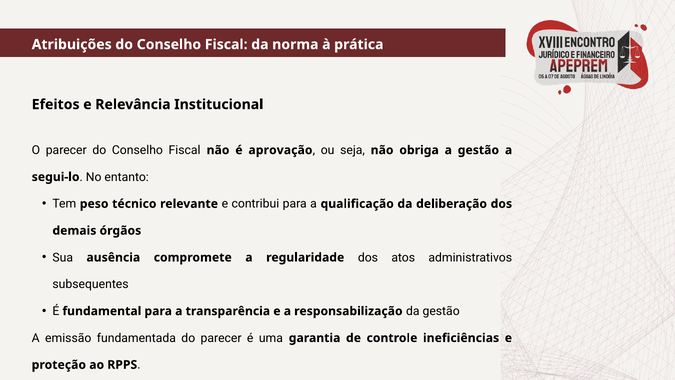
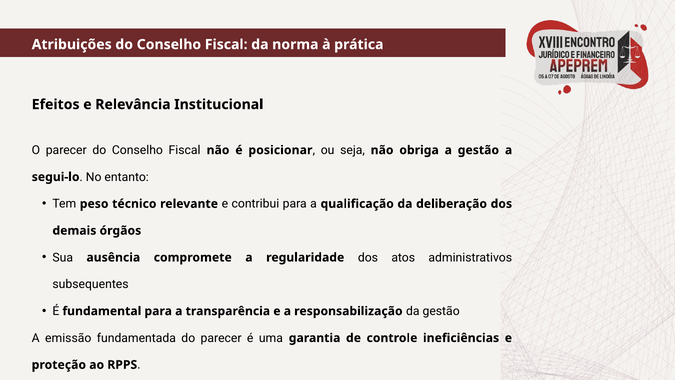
aprovação: aprovação -> posicionar (280, 150)
